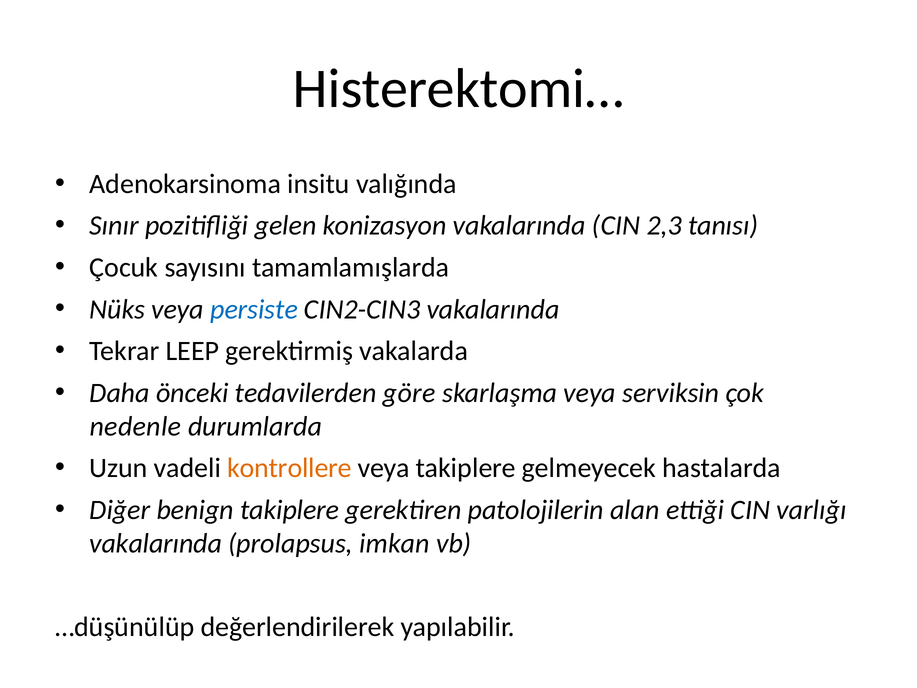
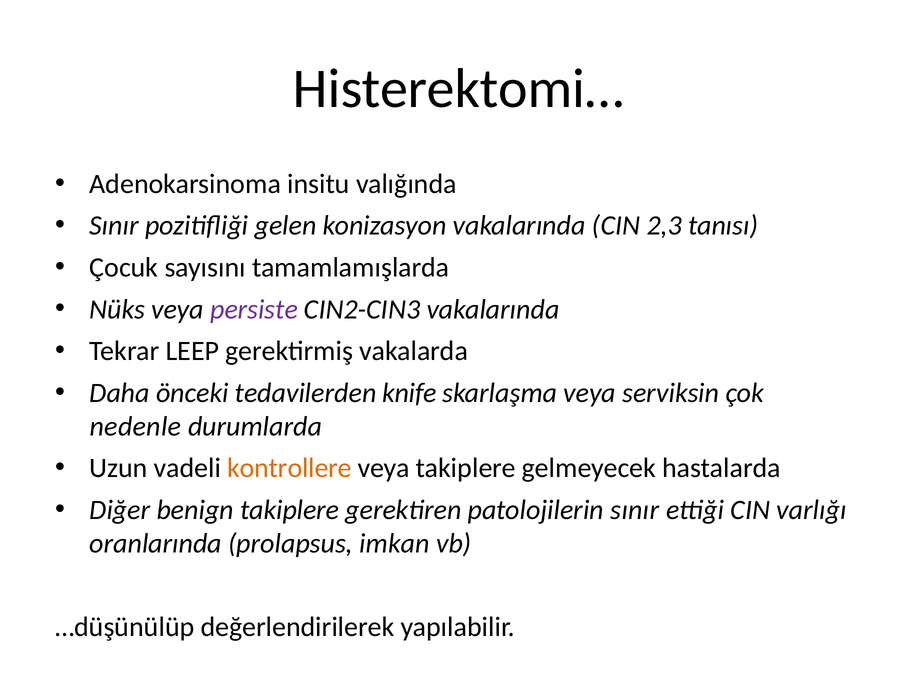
persiste colour: blue -> purple (254, 309)
göre: göre -> knife (410, 393)
patolojilerin alan: alan -> sınır (635, 510)
vakalarında: vakalarında -> oranlarında (156, 543)
